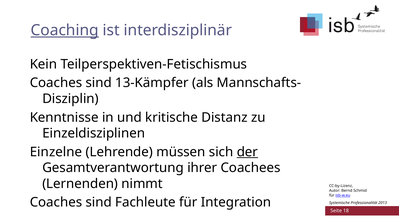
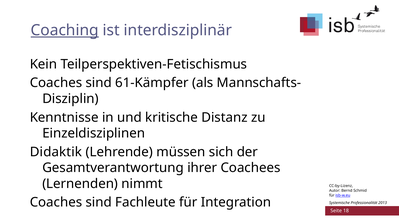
13-Kämpfer: 13-Kämpfer -> 61-Kämpfer (152, 83)
Einzelne: Einzelne -> Didaktik (56, 152)
der underline: present -> none (247, 152)
